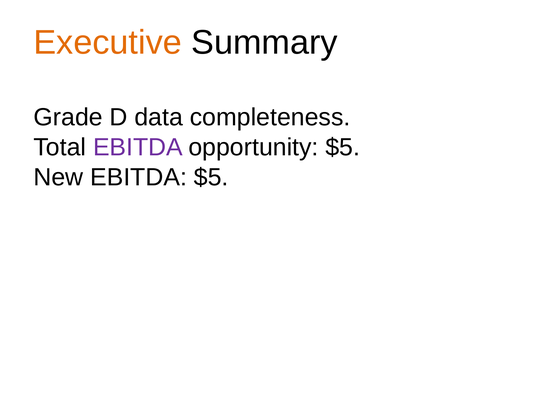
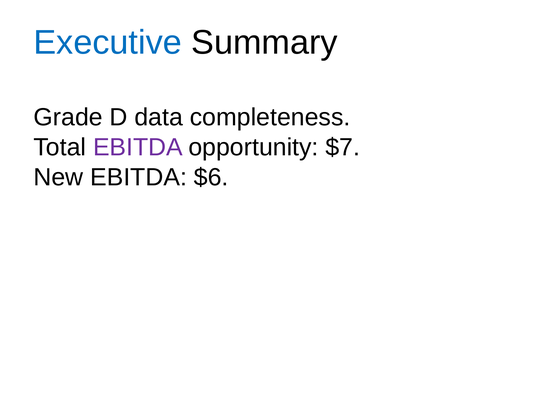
Executive colour: orange -> blue (108, 43)
opportunity $5: $5 -> $7 (343, 147)
EBITDA $5: $5 -> $6 (211, 177)
